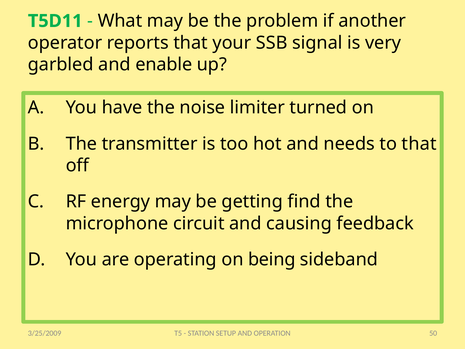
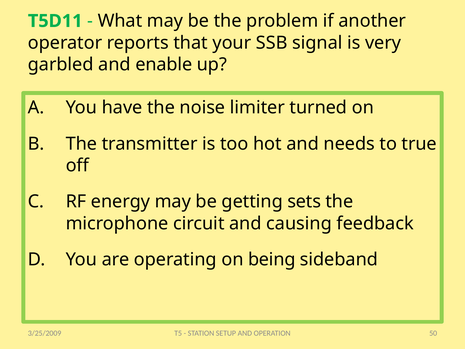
to that: that -> true (419, 144)
find: find -> sets (304, 202)
